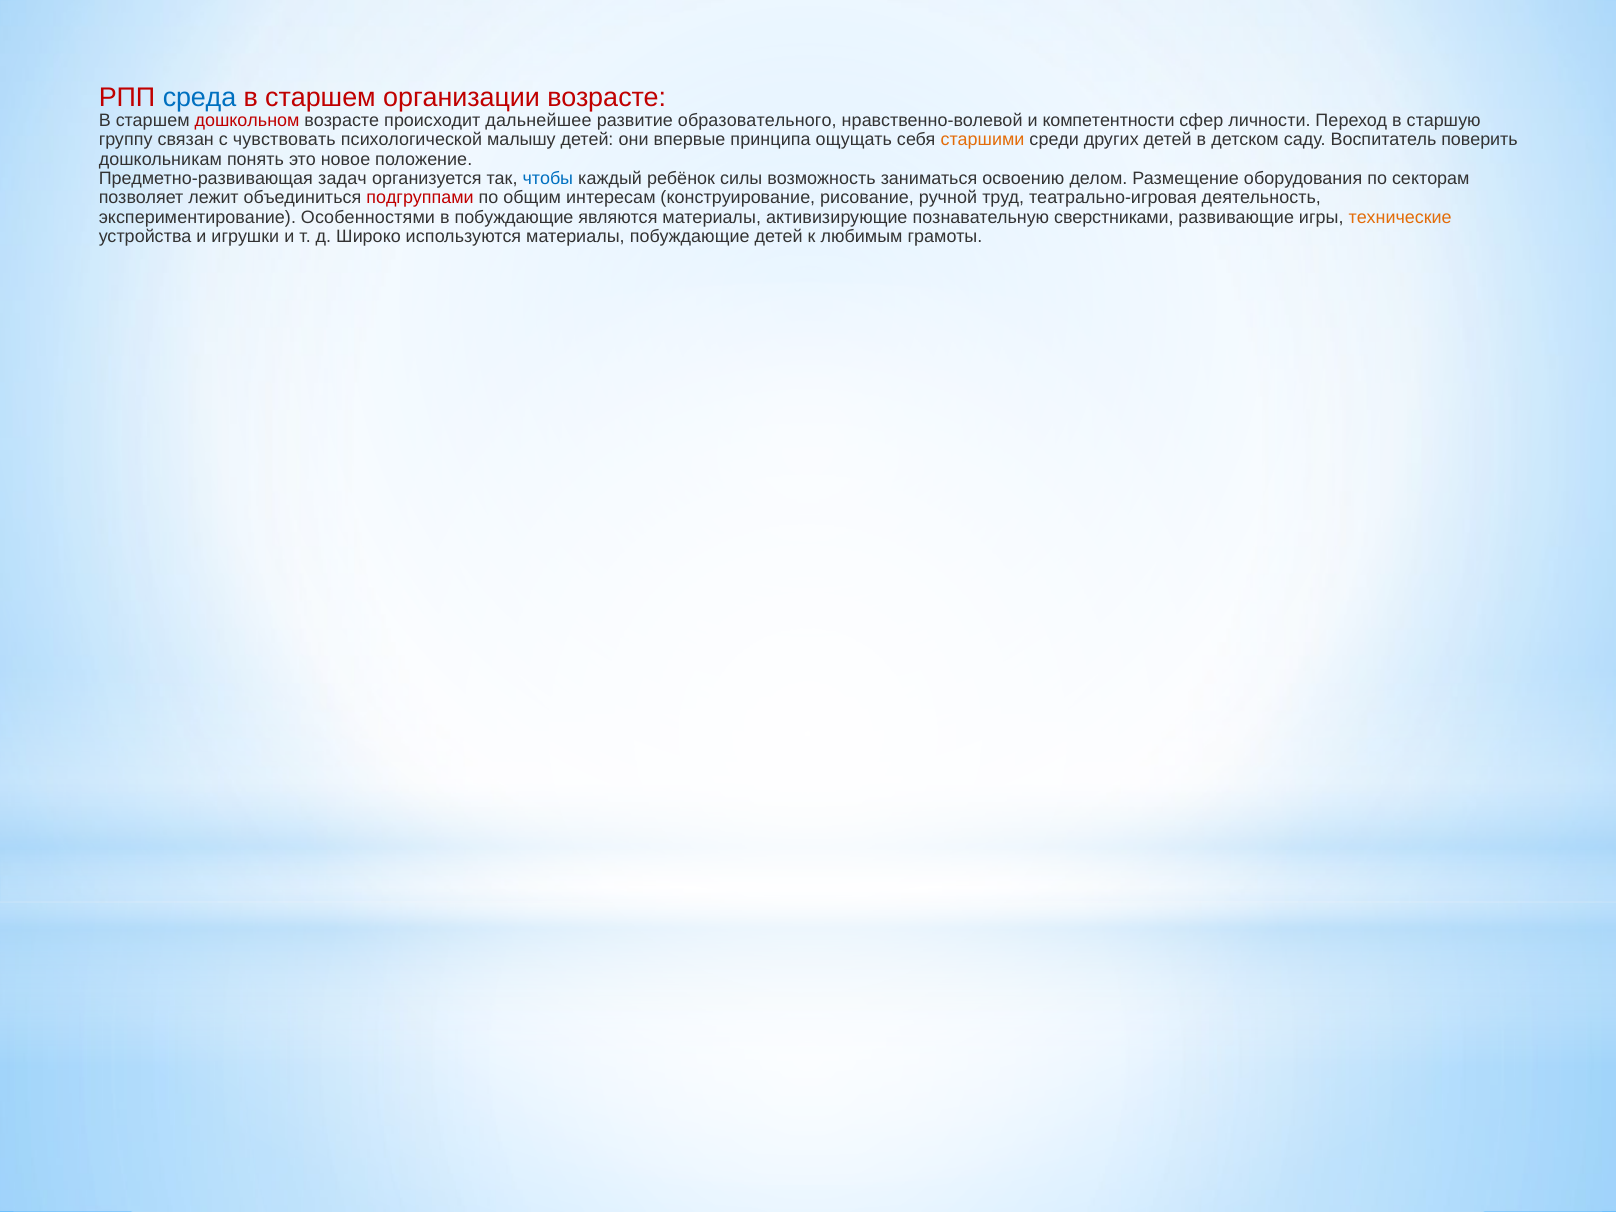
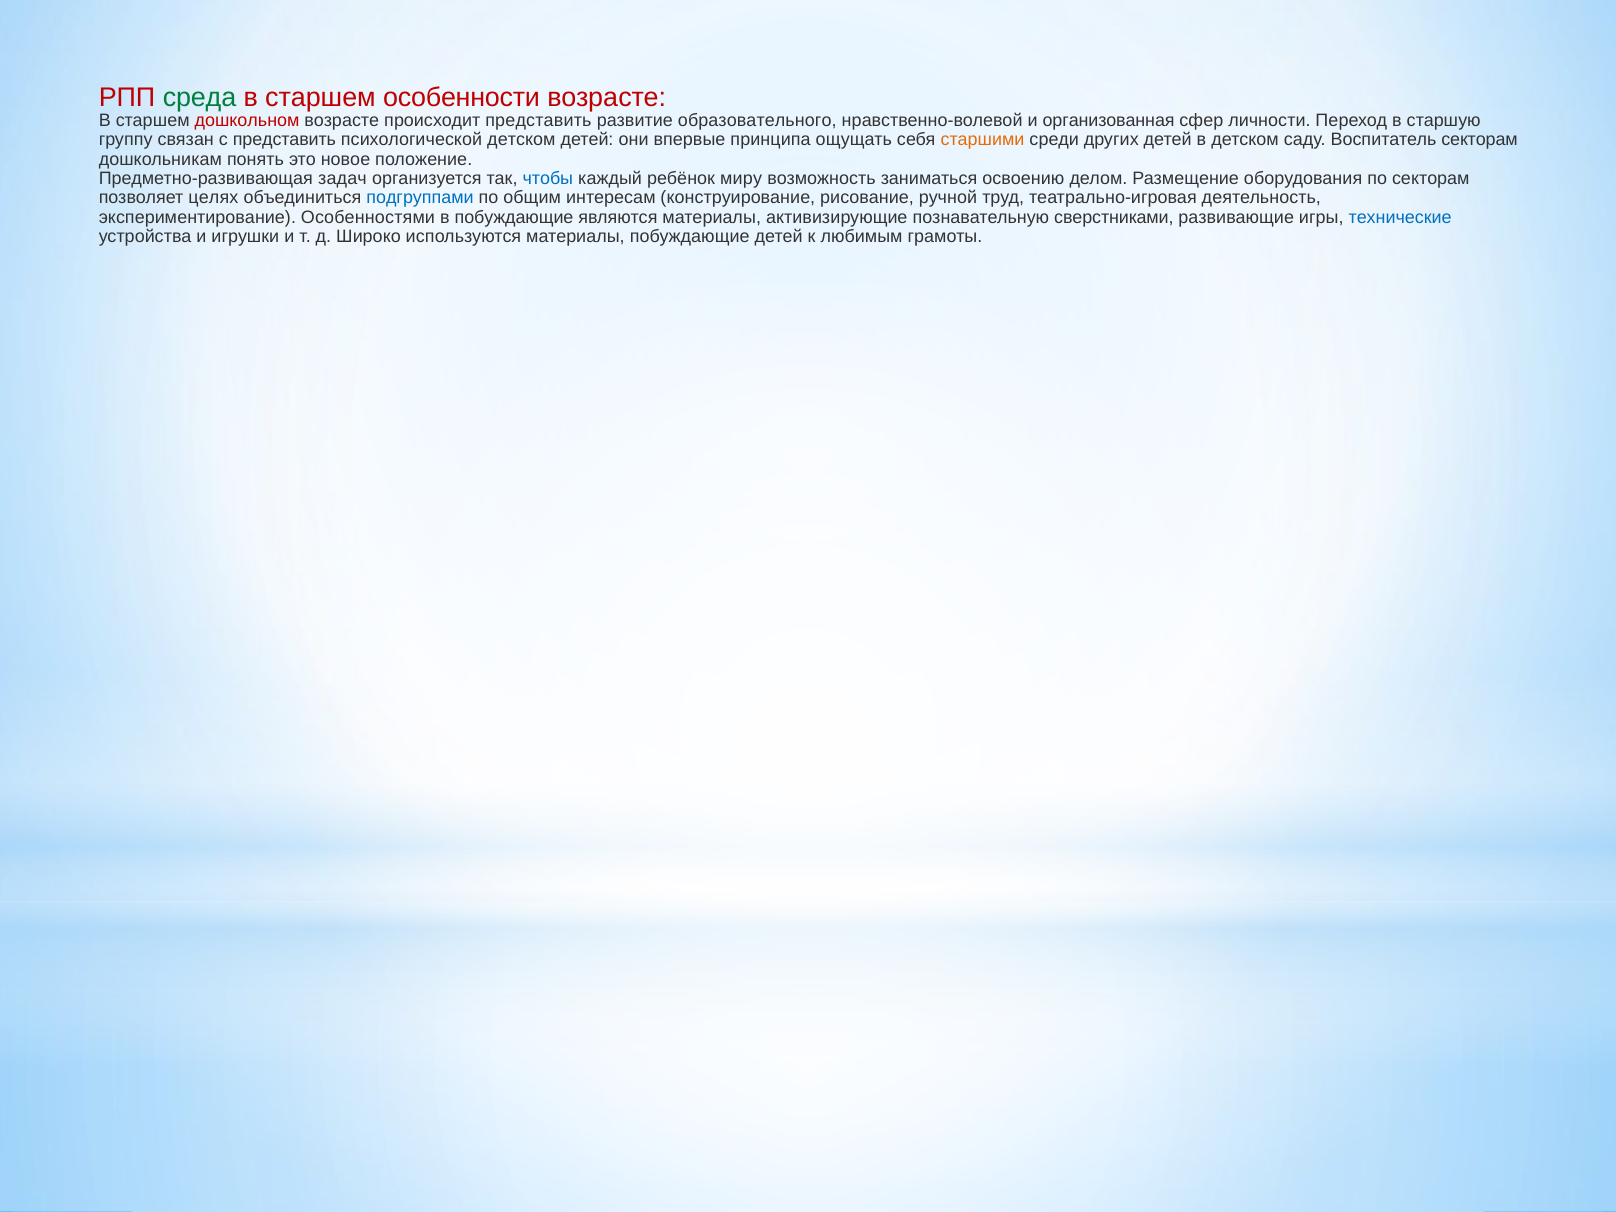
среда colour: blue -> green (200, 98)
организации: организации -> особенности (462, 98)
происходит дальнейшее: дальнейшее -> представить (538, 121)
компетентности: компетентности -> организованная (1109, 121)
с чувствовать: чувствовать -> представить (284, 140)
психологической малышу: малышу -> детском (521, 140)
Воспитатель поверить: поверить -> секторам (1480, 140)
силы: силы -> миру (741, 179)
лежит: лежит -> целях (213, 198)
подгруппами colour: red -> blue (420, 198)
технические colour: orange -> blue (1400, 217)
